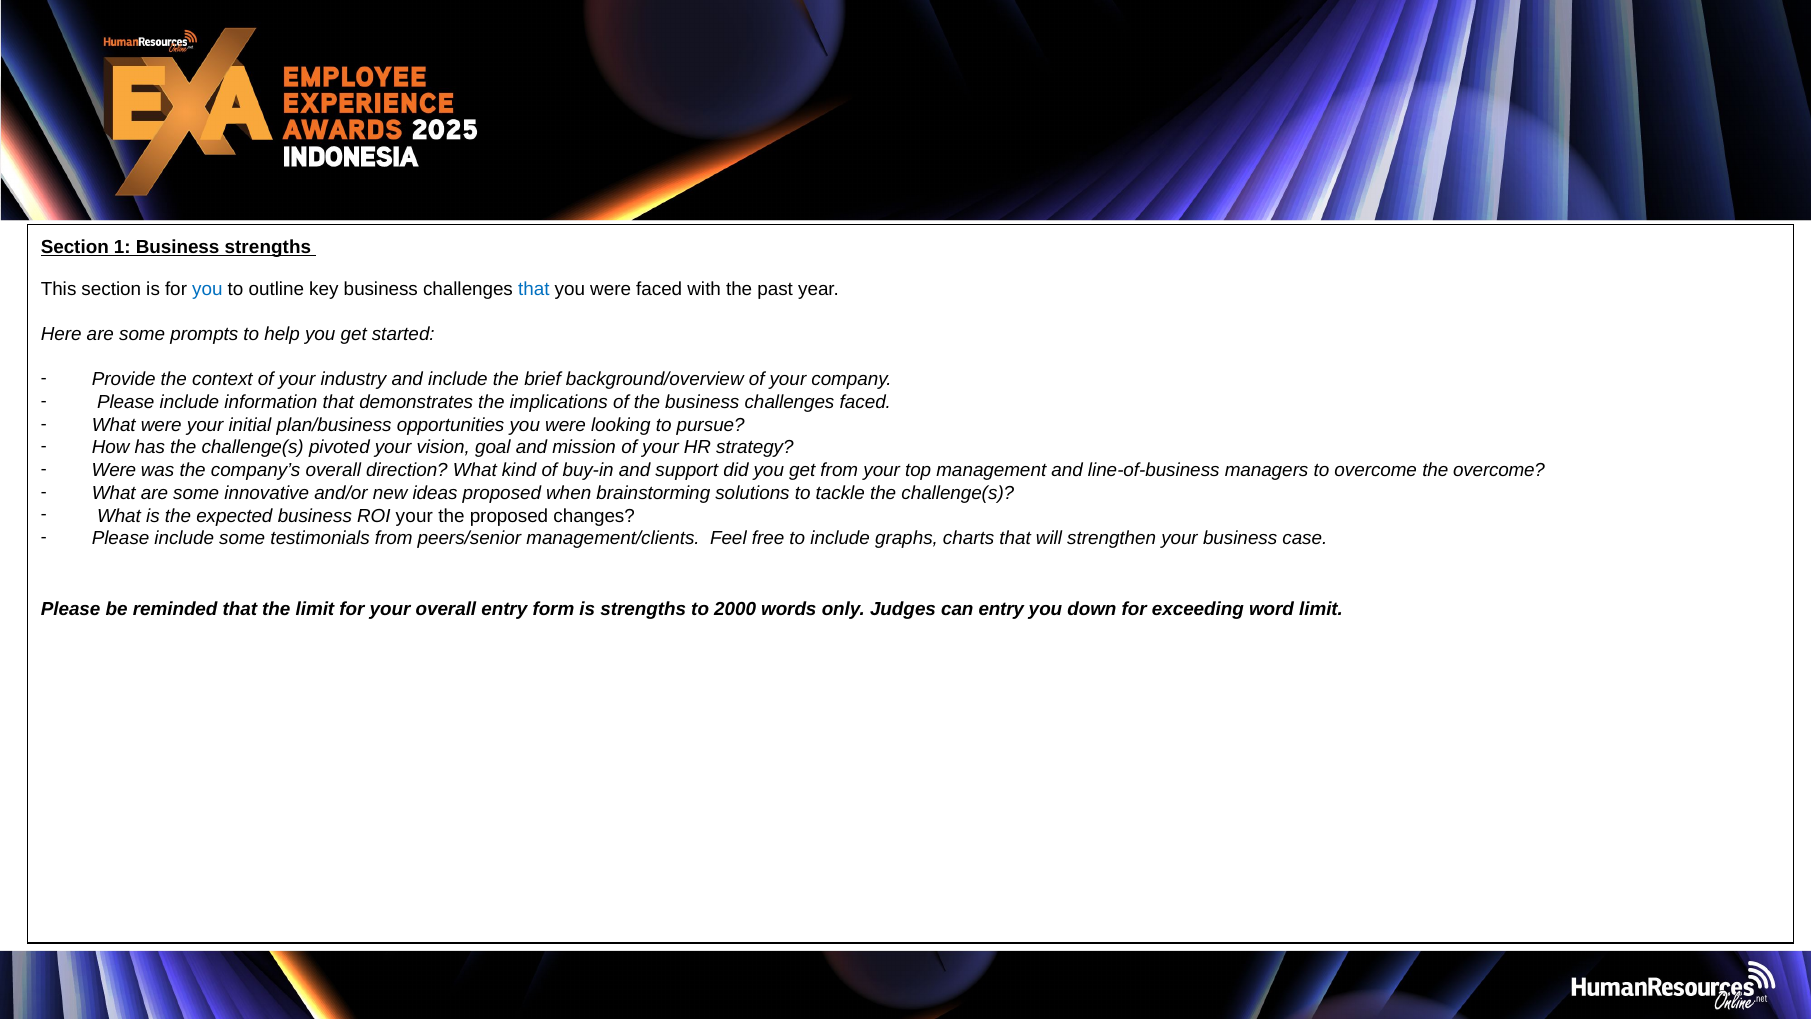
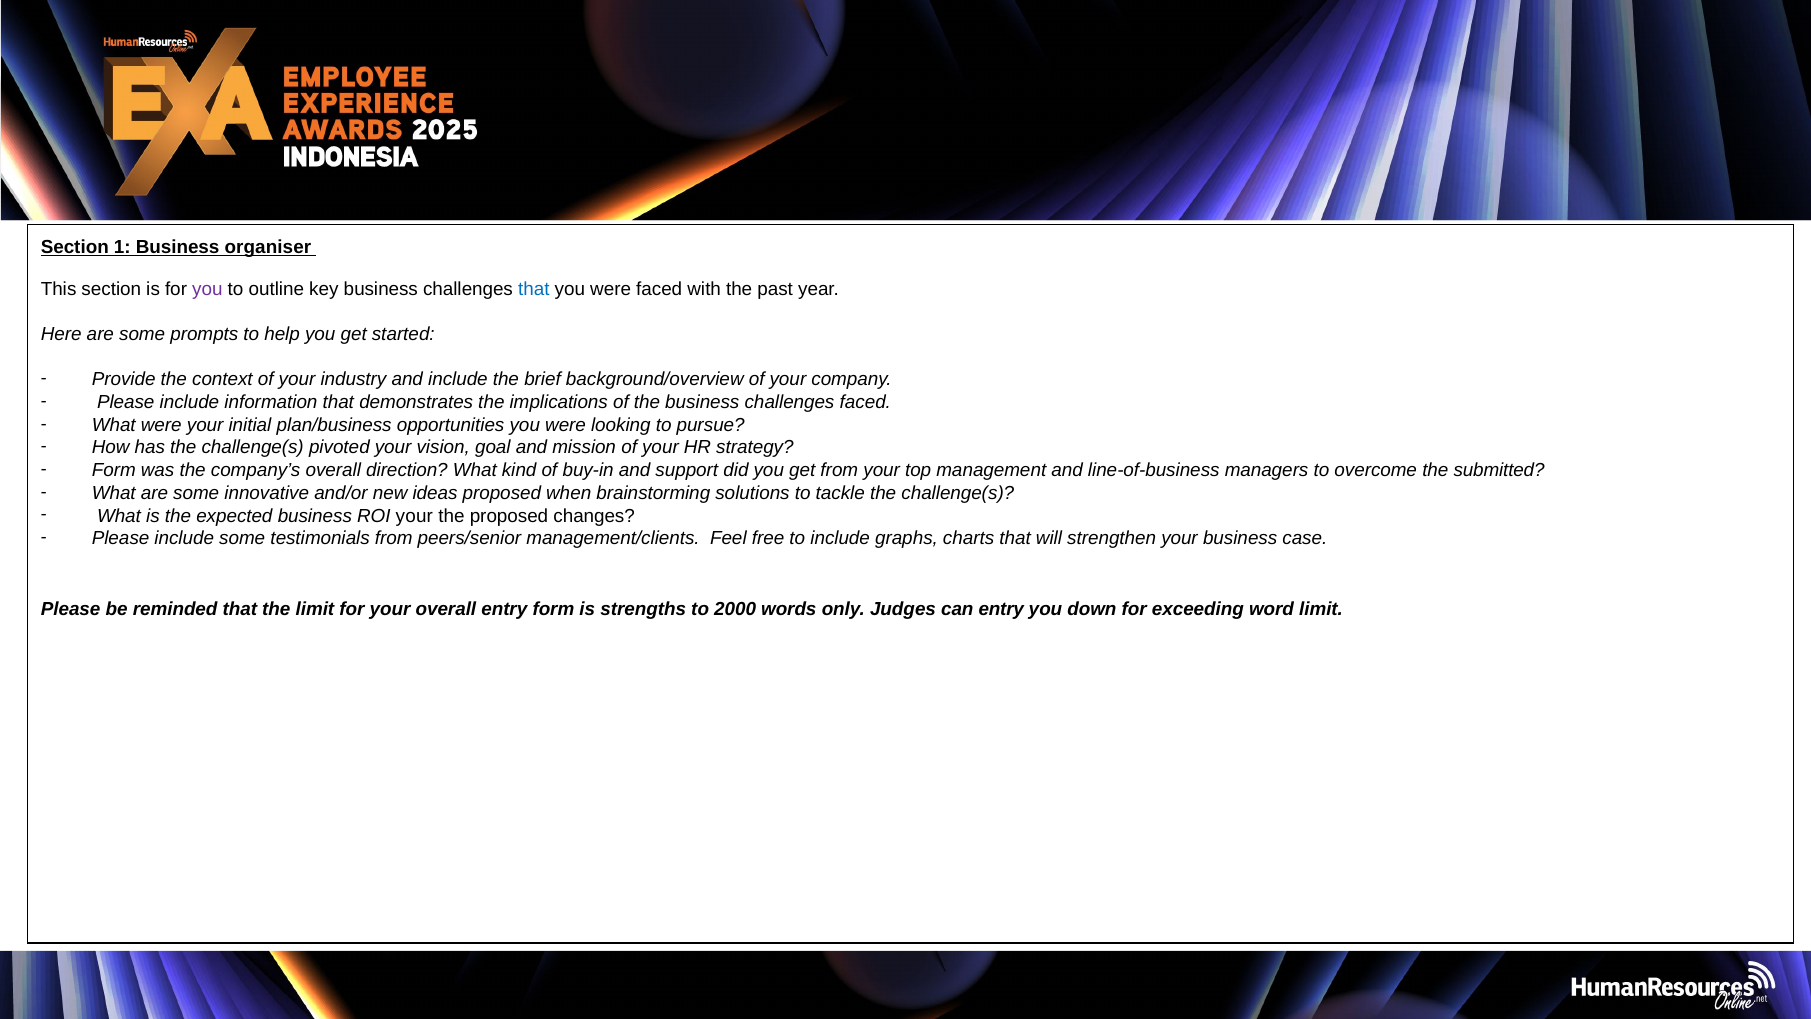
Business strengths: strengths -> organiser (268, 247)
you colour: blue -> purple (207, 289)
Were: Were -> Form (114, 470)
the overcome: overcome -> submitted (1499, 470)
